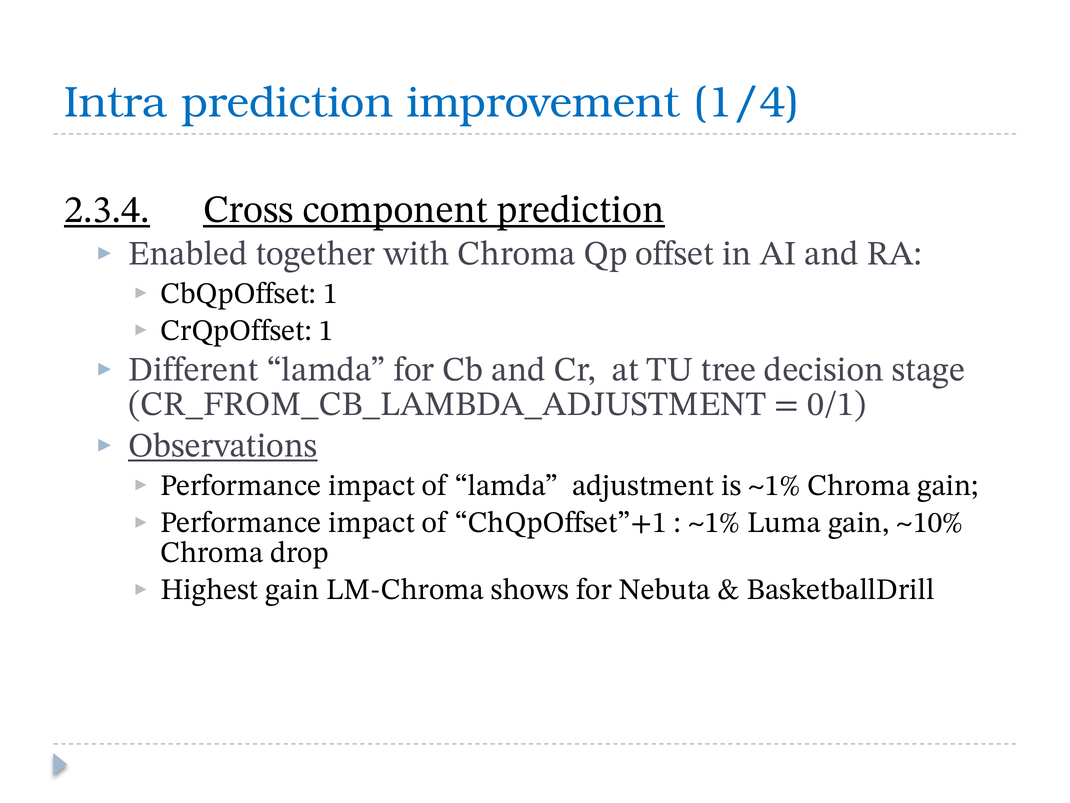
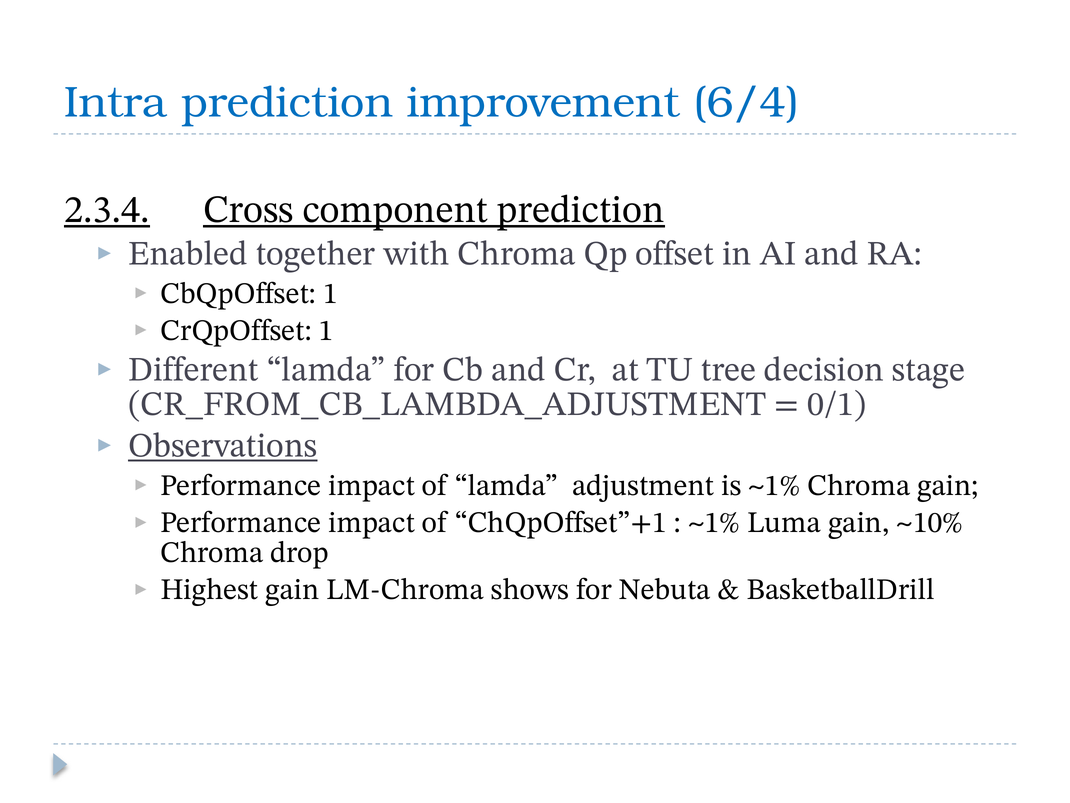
1/4: 1/4 -> 6/4 (746, 103)
